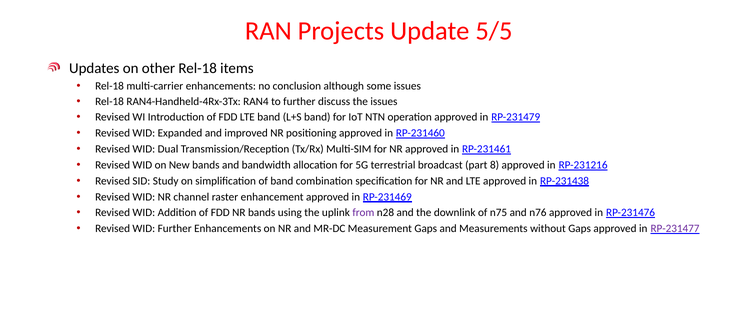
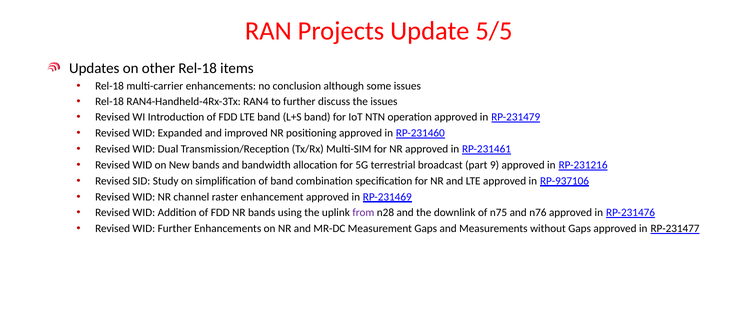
8: 8 -> 9 (495, 165)
RP-231438: RP-231438 -> RP-937106 (565, 181)
RP-231477 colour: purple -> black (675, 228)
